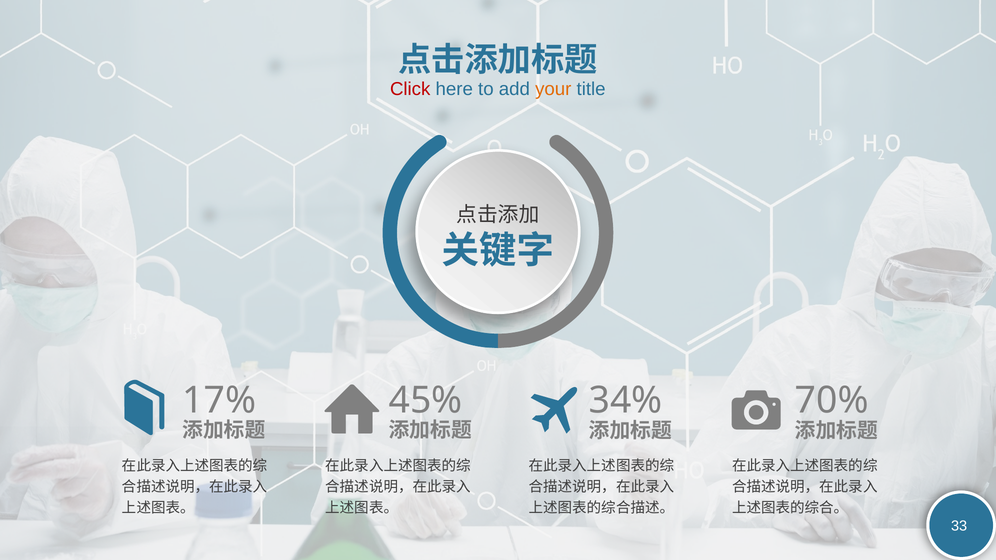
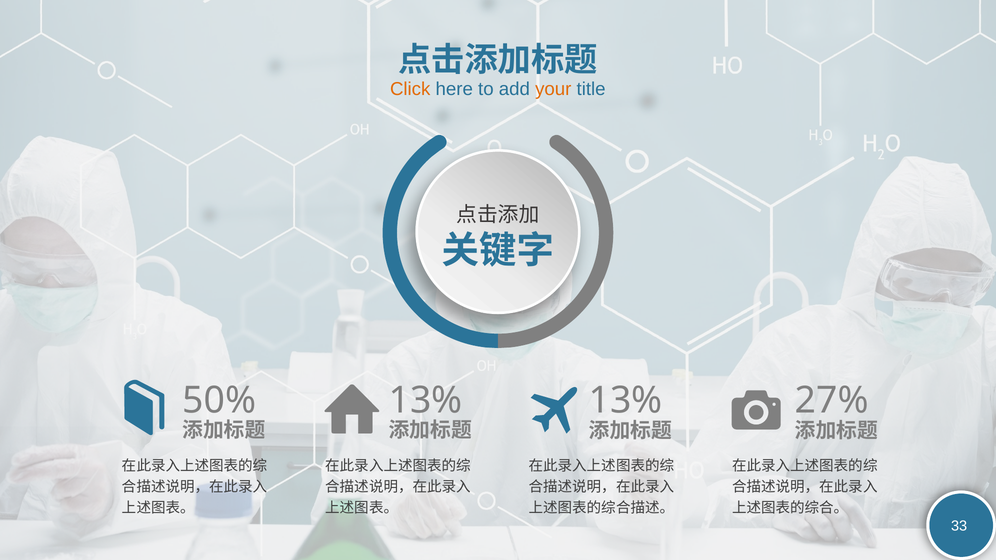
Click colour: red -> orange (410, 89)
17%: 17% -> 50% (219, 400)
45%: 45% -> 13% (426, 400)
34%: 34% -> 13% (626, 401)
70%: 70% -> 27% (832, 401)
